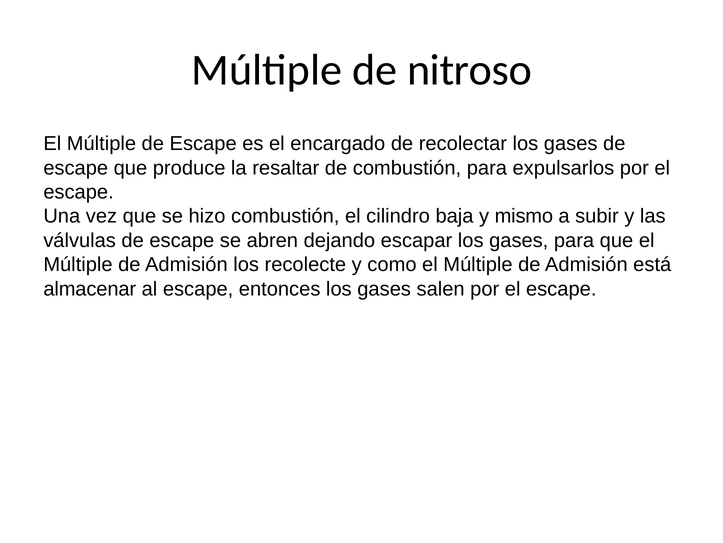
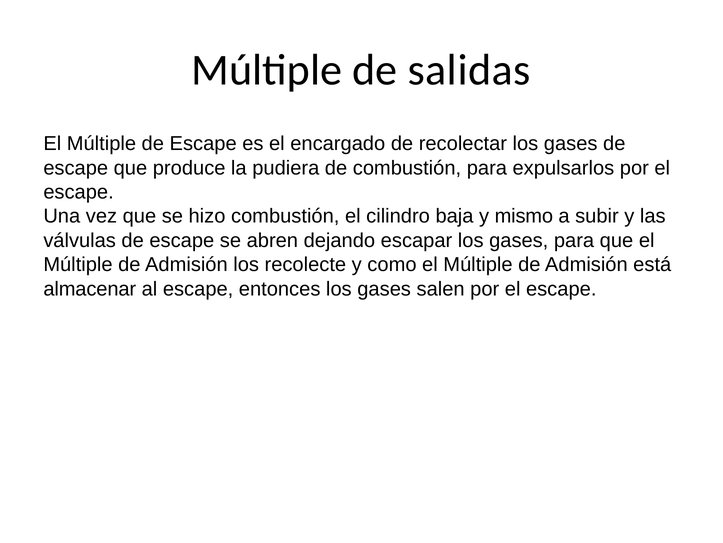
nitroso: nitroso -> salidas (469, 70)
resaltar: resaltar -> pudiera (286, 168)
